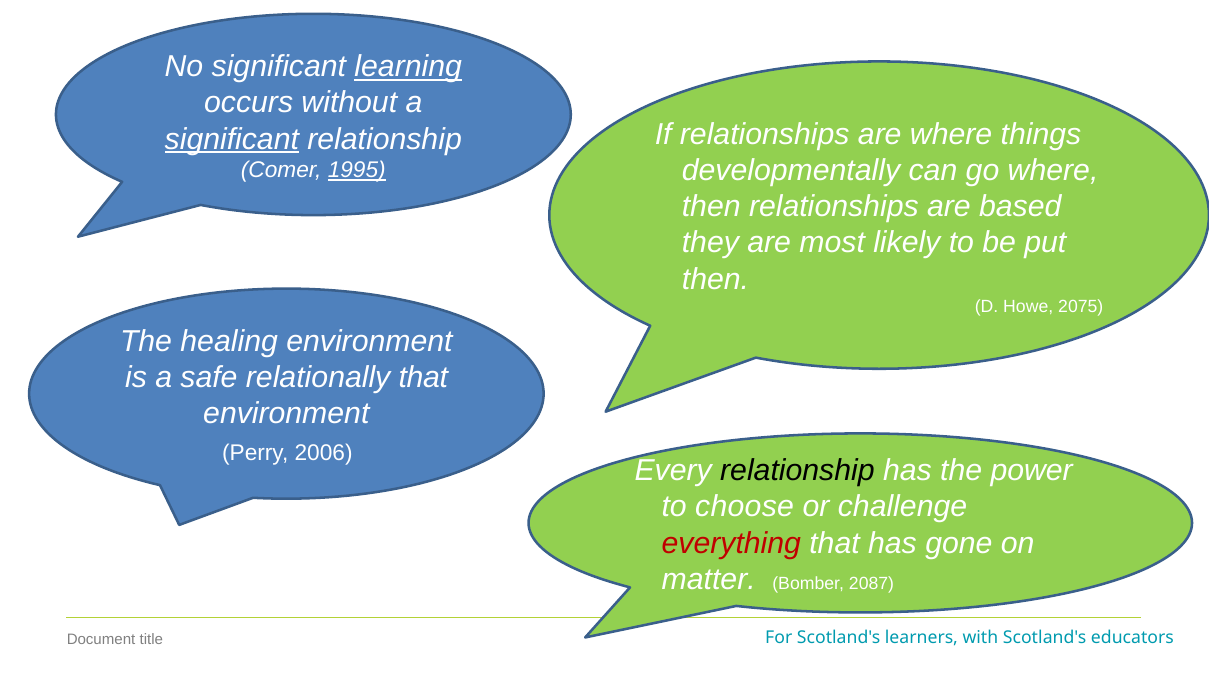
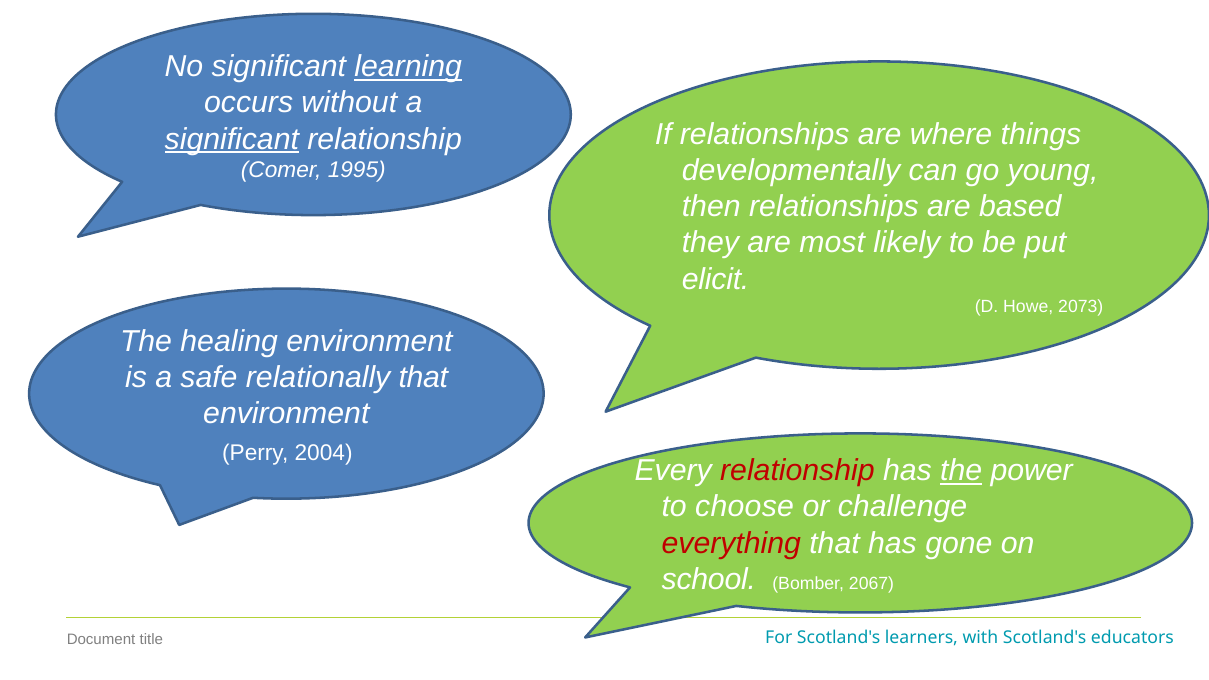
go where: where -> young (1053, 170)
1995 underline: present -> none (357, 170)
then: then -> elicit (716, 279)
2075: 2075 -> 2073 (1081, 307)
2006: 2006 -> 2004 (324, 453)
relationship colour: black -> red (797, 471)
the underline: none -> present (961, 471)
matter: matter -> school (709, 580)
2087: 2087 -> 2067 (872, 584)
